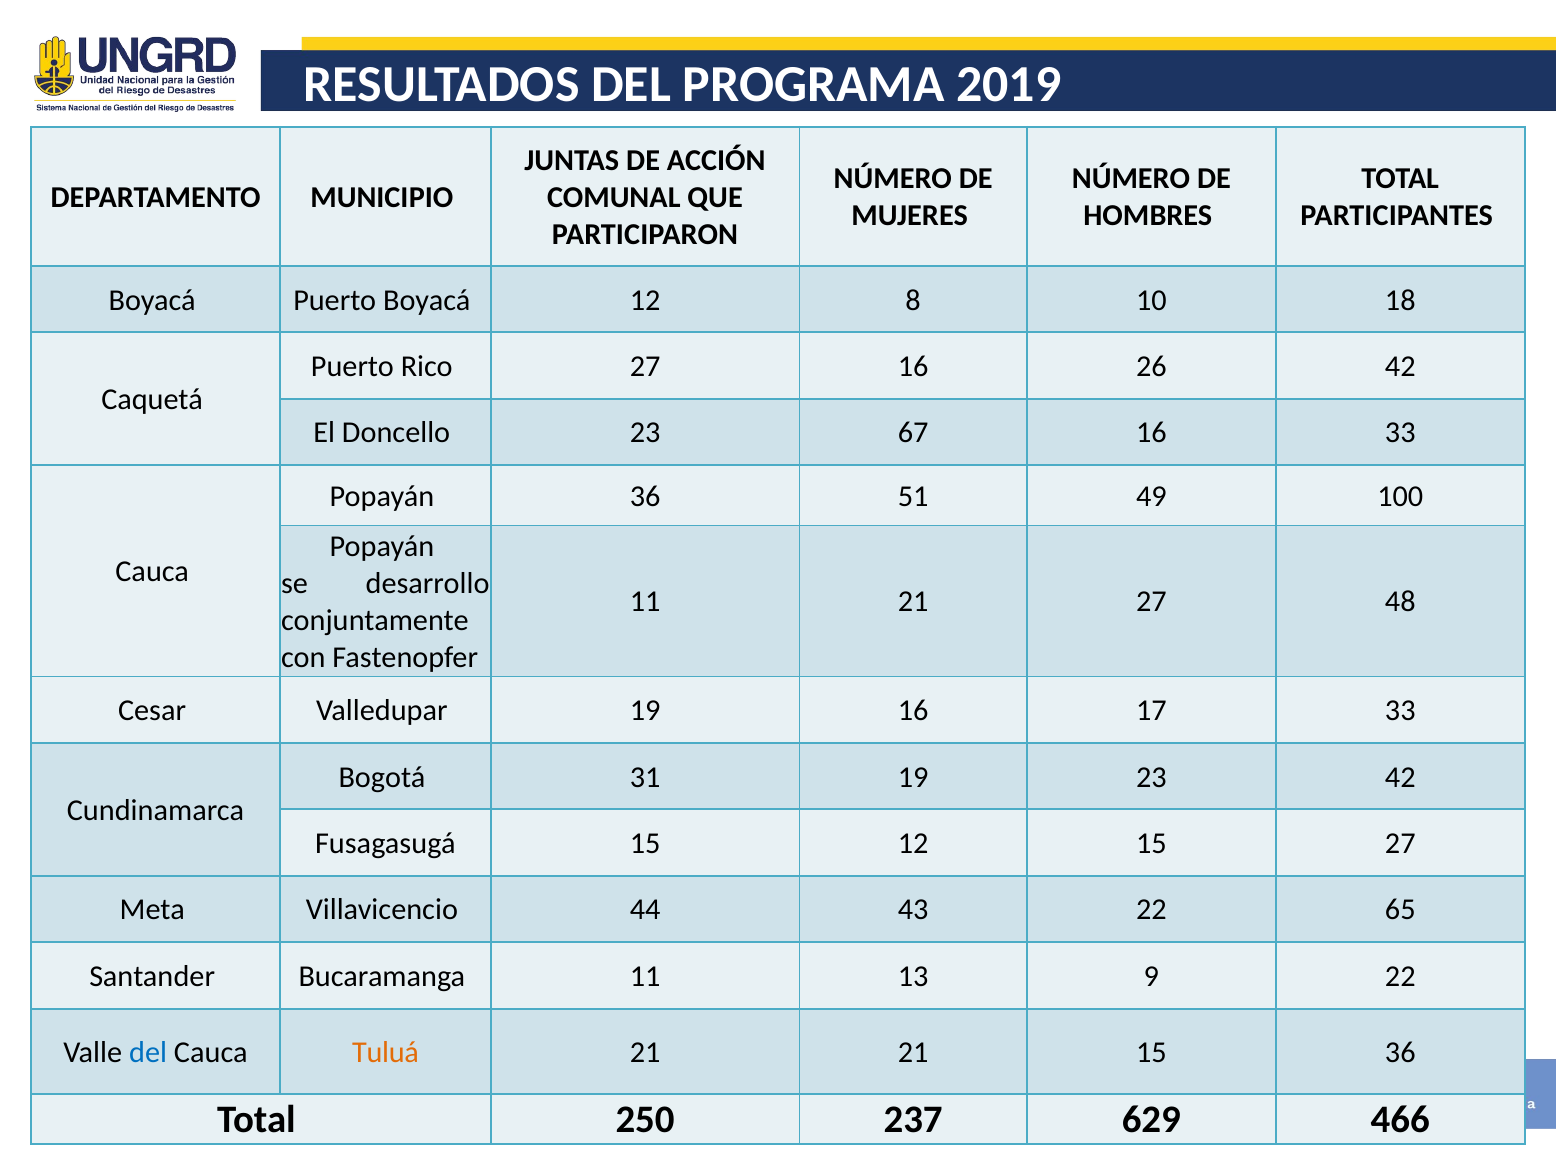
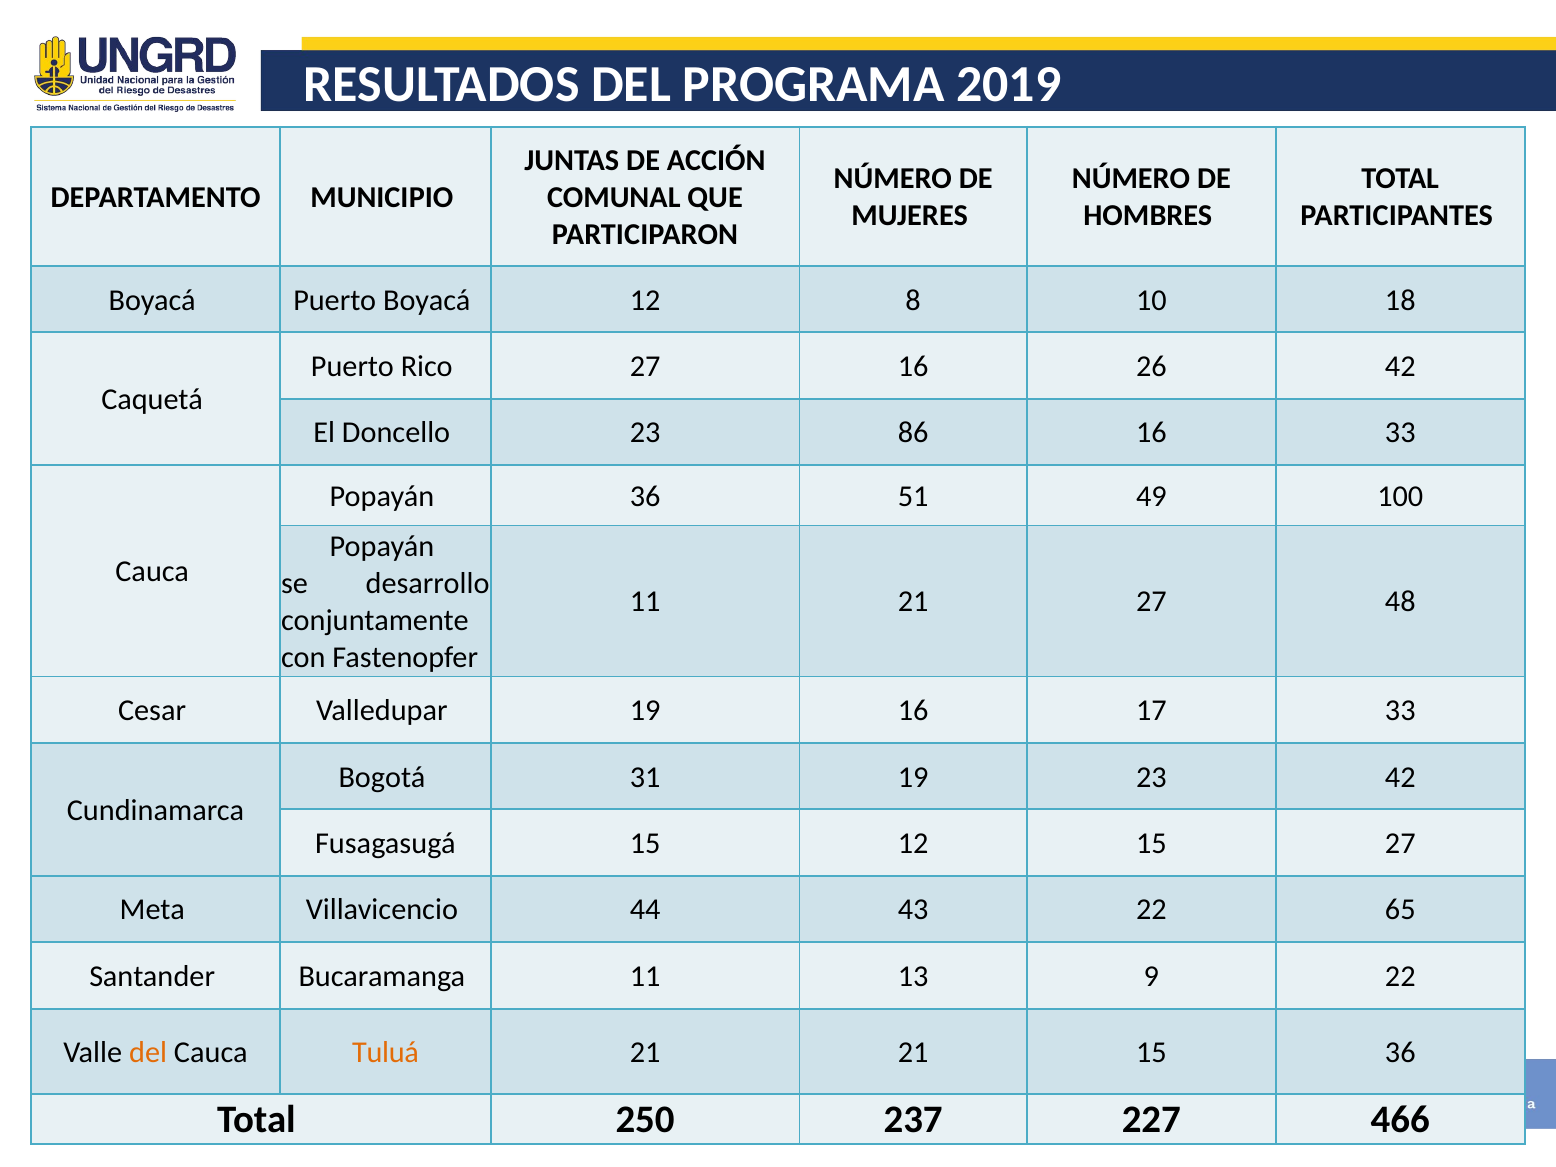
67: 67 -> 86 (913, 433)
del colour: blue -> orange (148, 1052)
629: 629 -> 227 (1151, 1120)
